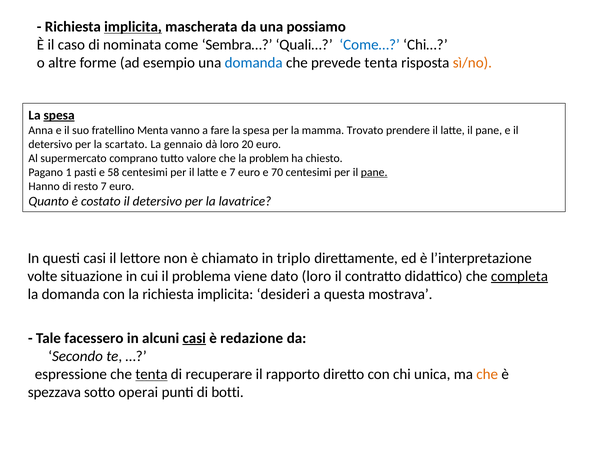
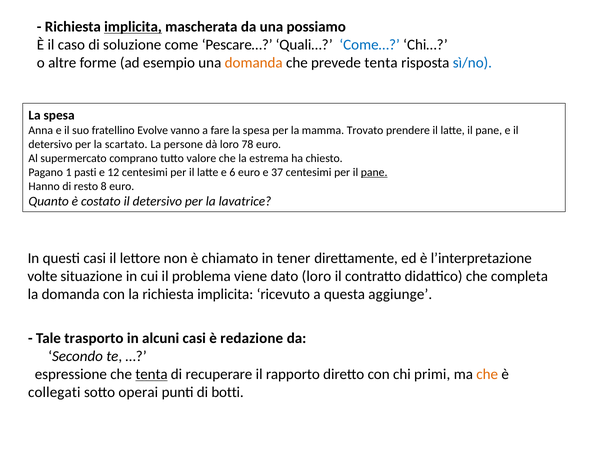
nominata: nominata -> soluzione (132, 45)
Sembra…: Sembra… -> Pescare… (237, 45)
domanda colour: blue -> orange (254, 63)
sì/no colour: orange -> blue (472, 63)
spesa underline: present -> none (59, 115)
Menta: Menta -> Evolve (153, 130)
gennaio: gennaio -> persone (183, 144)
20: 20 -> 78 (247, 144)
problem: problem -> estrema (269, 158)
58: 58 -> 12 (113, 172)
e 7: 7 -> 6 (232, 172)
70: 70 -> 37 (277, 172)
resto 7: 7 -> 8 (104, 186)
triplo: triplo -> tener (294, 258)
completa underline: present -> none (519, 276)
desideri: desideri -> ricevuto (283, 294)
mostrava: mostrava -> aggiunge (400, 294)
facessero: facessero -> trasporto (94, 338)
casi underline: present -> none (194, 338)
unica: unica -> primi (432, 374)
spezzava: spezzava -> collegati (54, 392)
